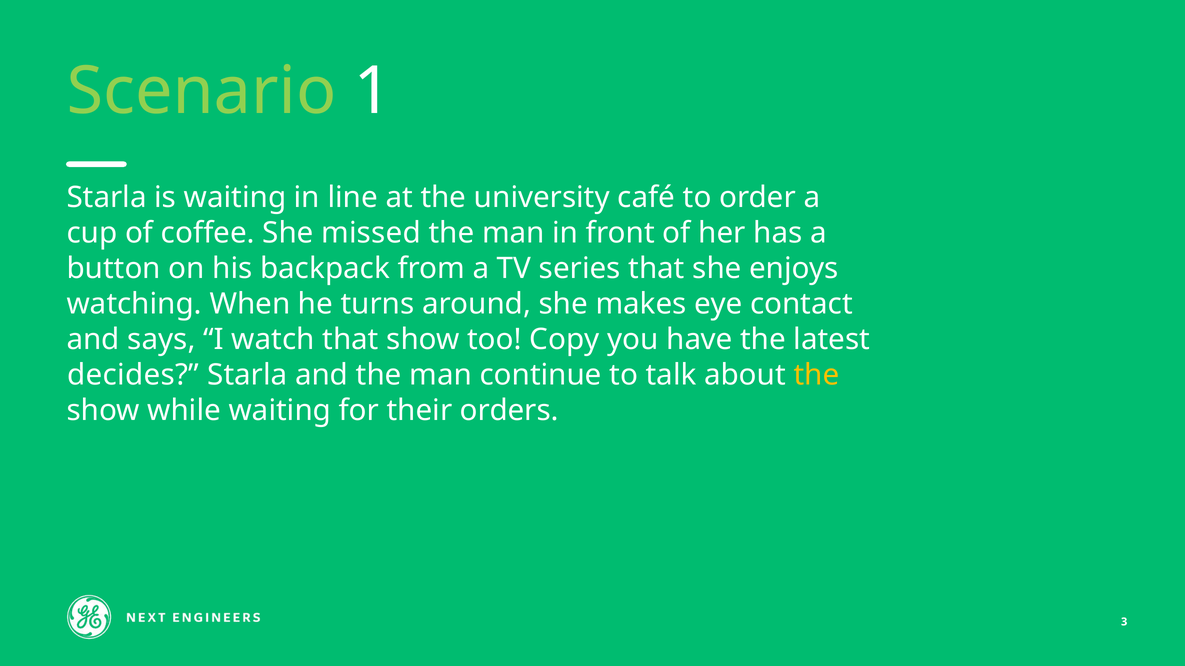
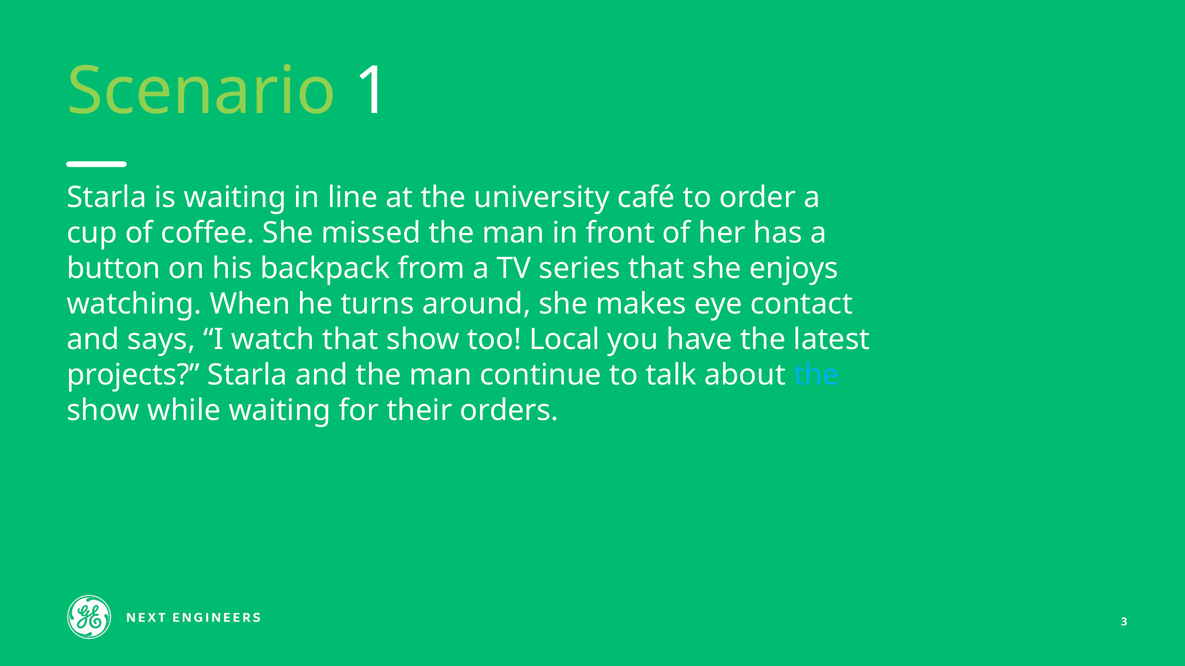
Copy: Copy -> Local (565, 340)
decides: decides -> projects (133, 375)
the colour: yellow -> light blue (816, 375)
